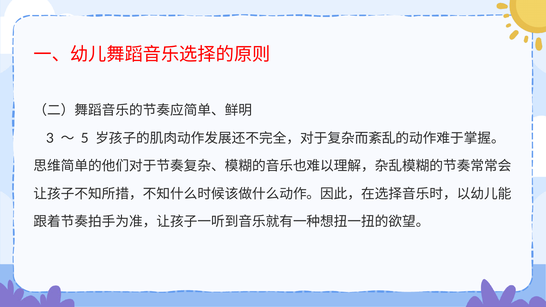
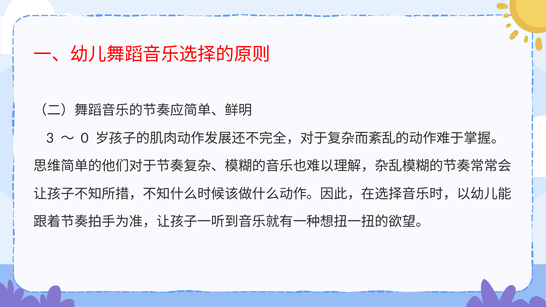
5: 5 -> 0 (85, 138)
